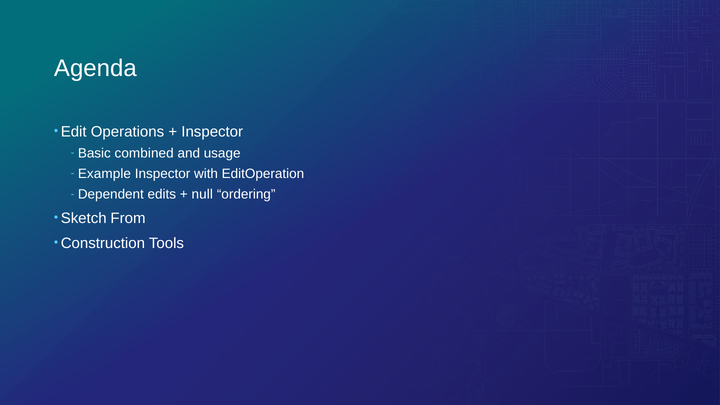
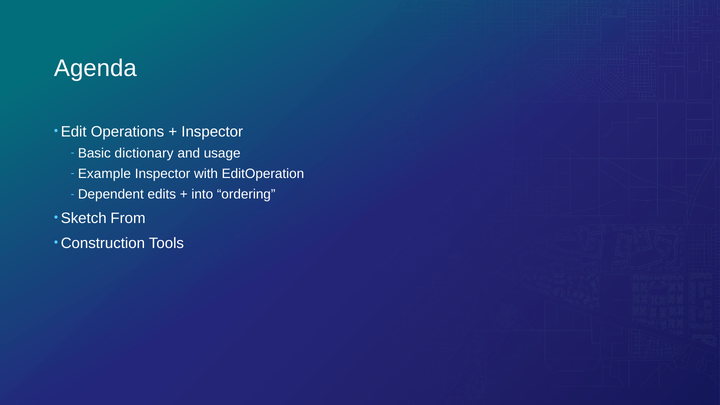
combined: combined -> dictionary (144, 153)
null: null -> into (202, 194)
